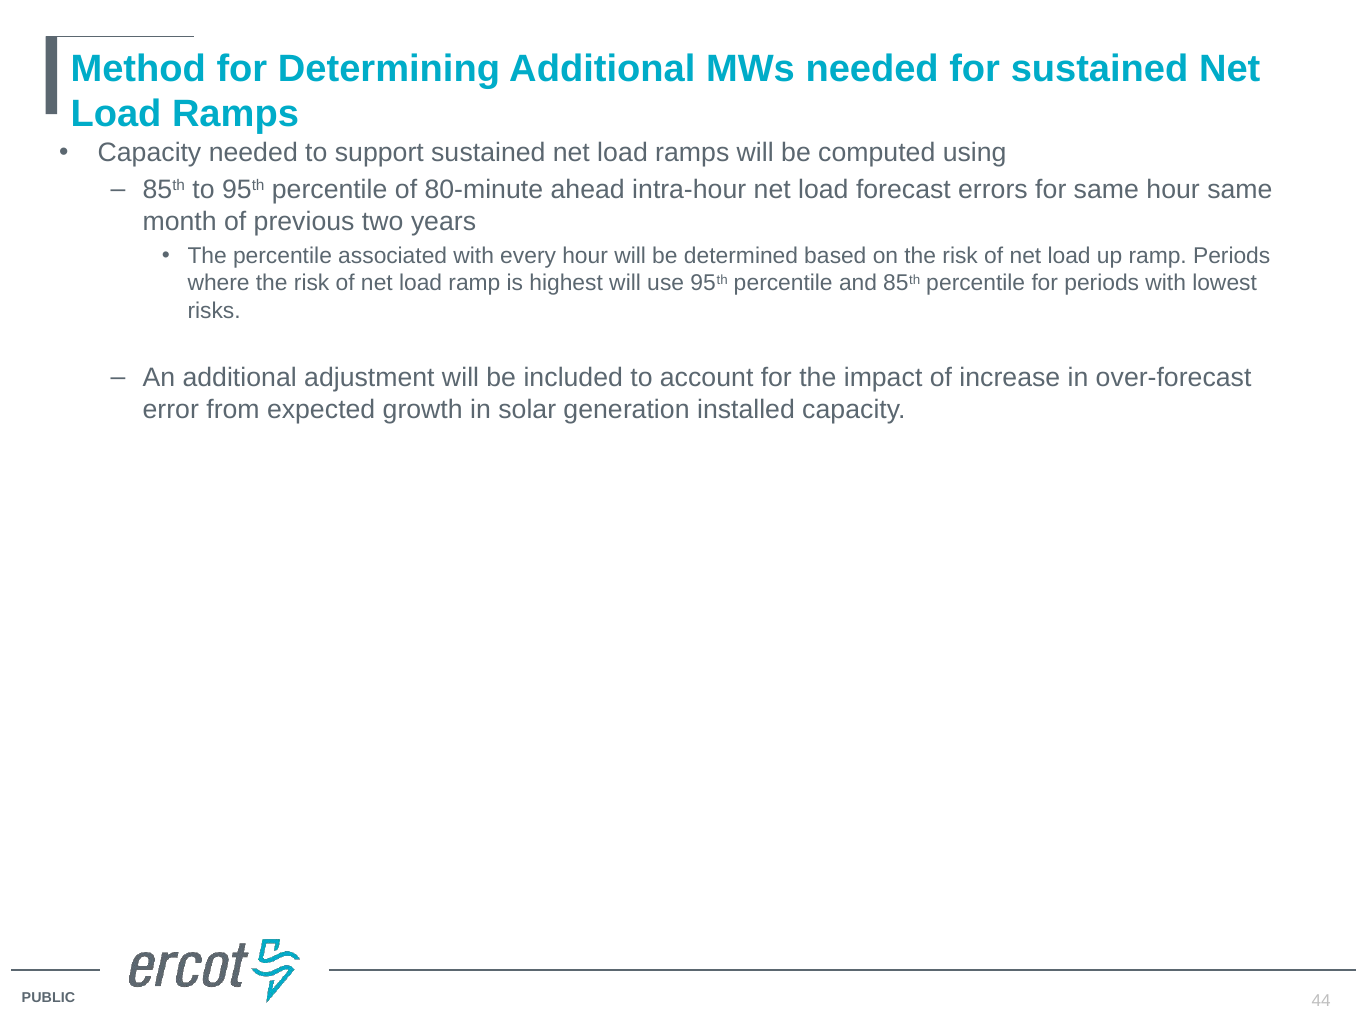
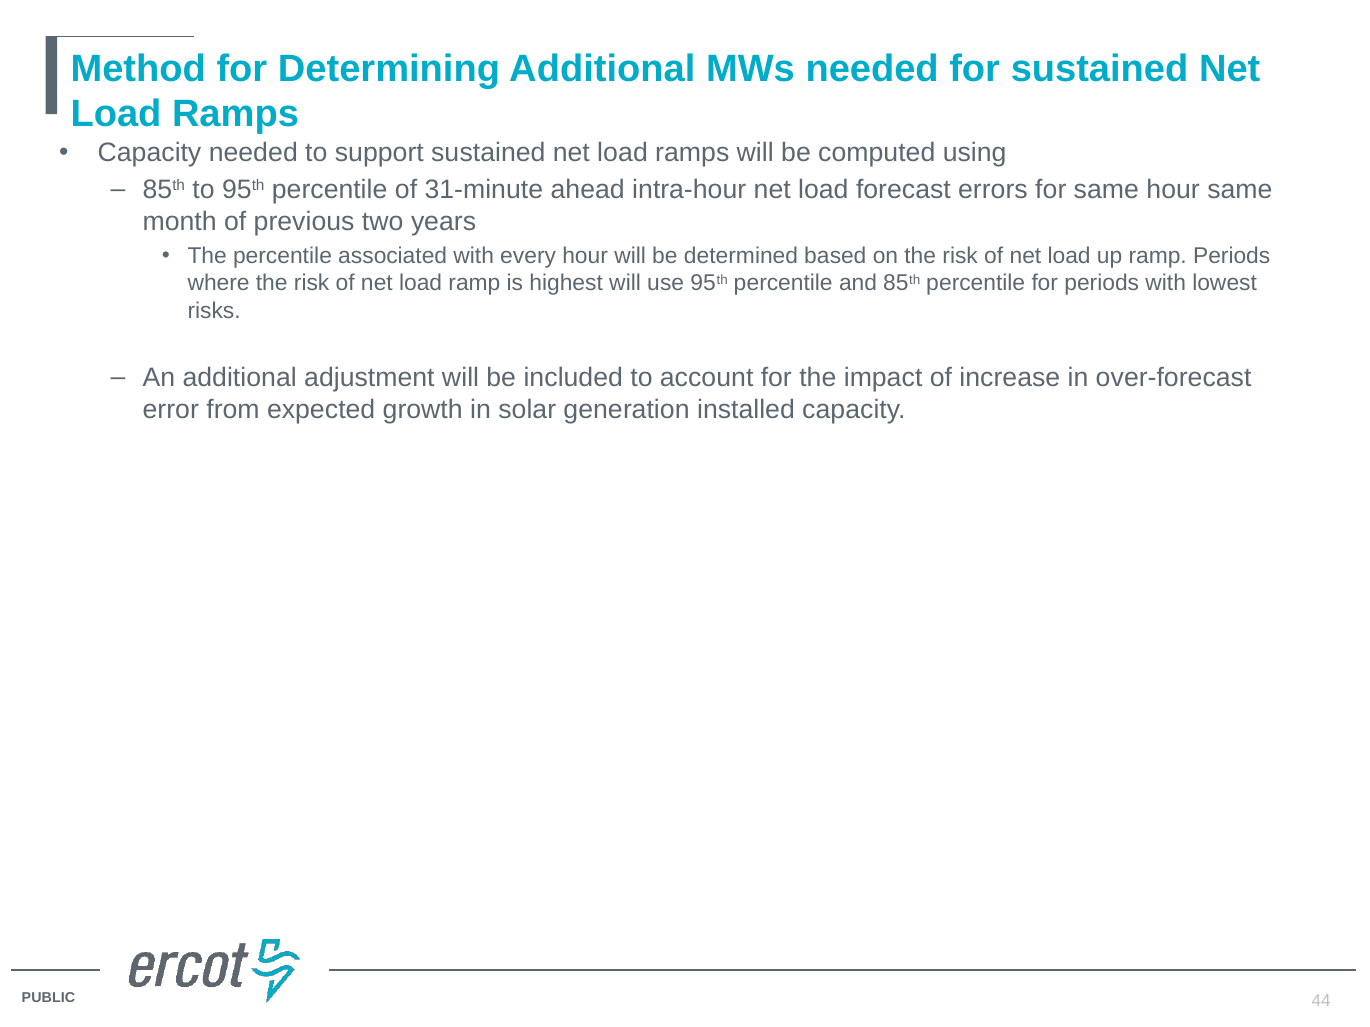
80-minute: 80-minute -> 31-minute (484, 190)
